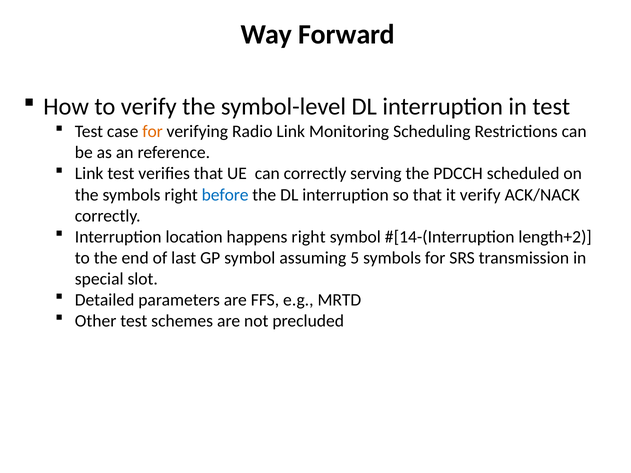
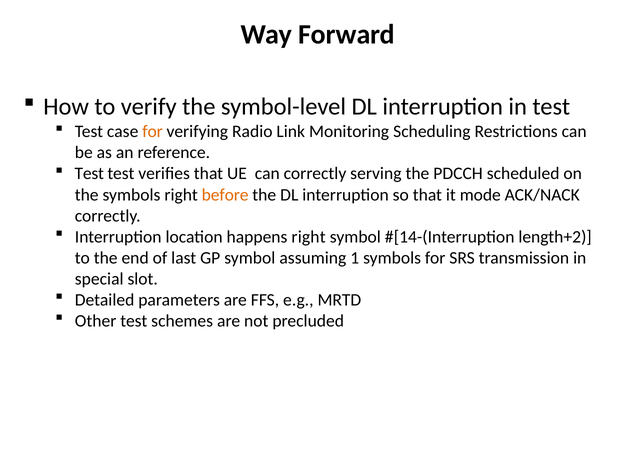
Link: Link -> Test (89, 174)
before colour: blue -> orange (225, 195)
it verify: verify -> mode (480, 195)
5: 5 -> 1 (355, 258)
